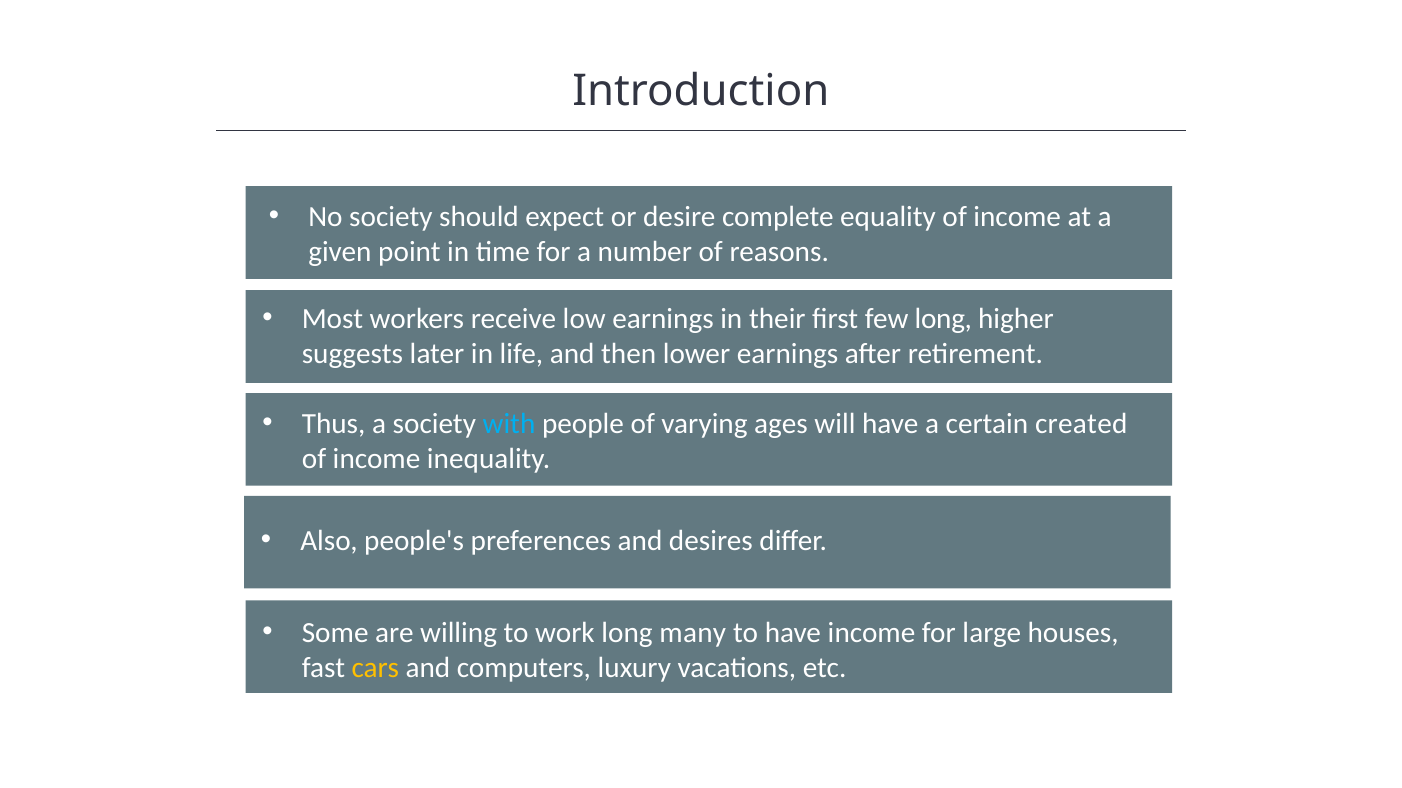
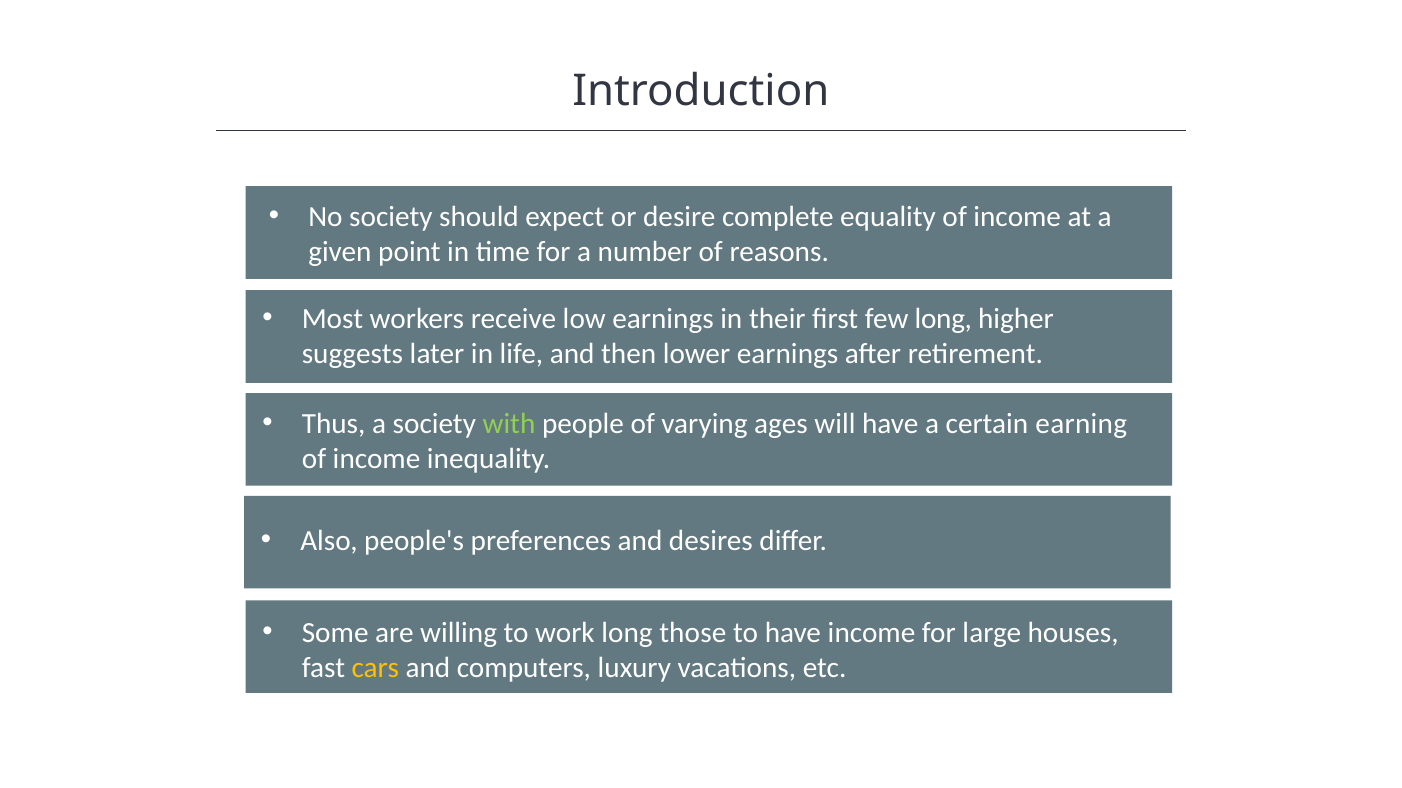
with colour: light blue -> light green (509, 424)
created: created -> earning (1081, 424)
many: many -> those (693, 633)
